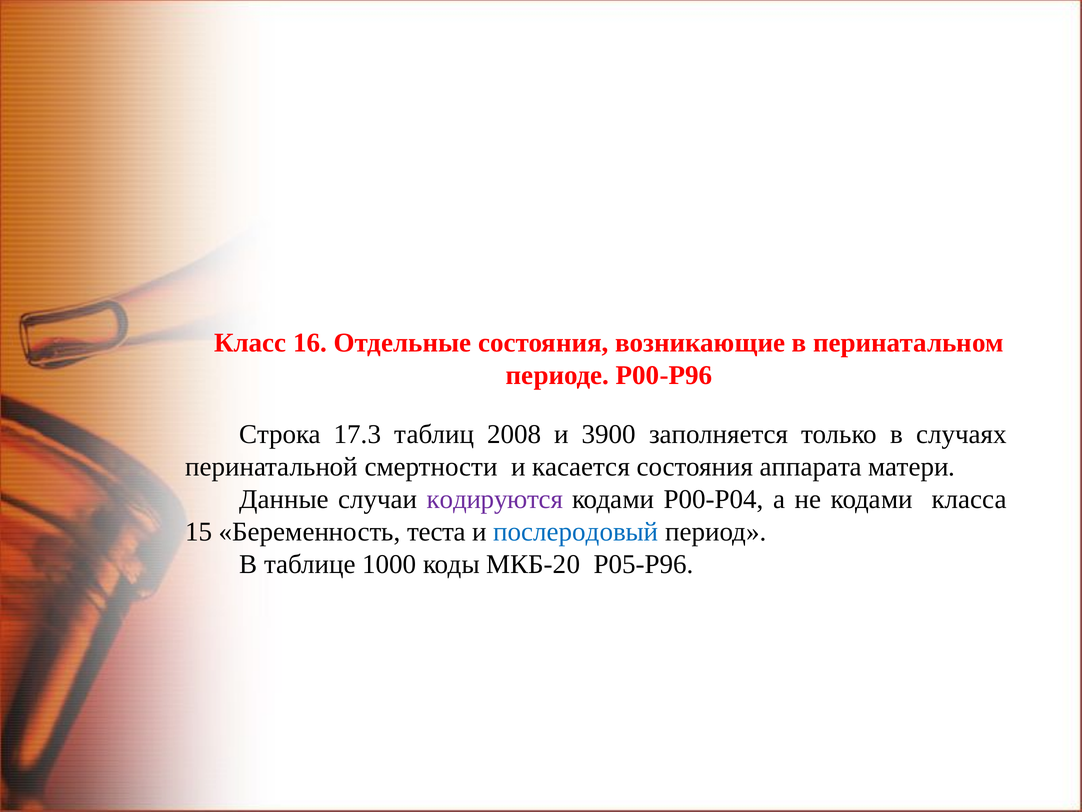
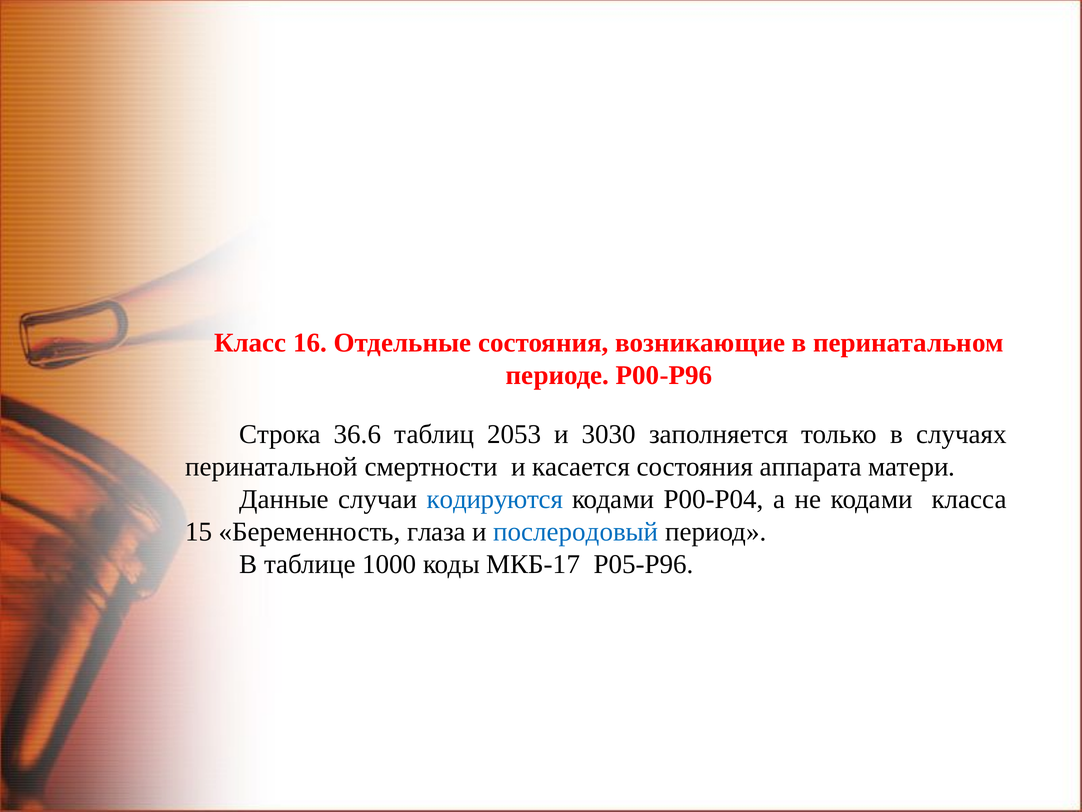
17.3: 17.3 -> 36.6 (358, 434)
2008: 2008 -> 2053 (514, 434)
3900: 3900 -> 3030 (609, 434)
кодируются colour: purple -> blue (495, 499)
теста: теста -> глаза (437, 531)
МКБ-20: МКБ-20 -> МКБ-17 (533, 564)
